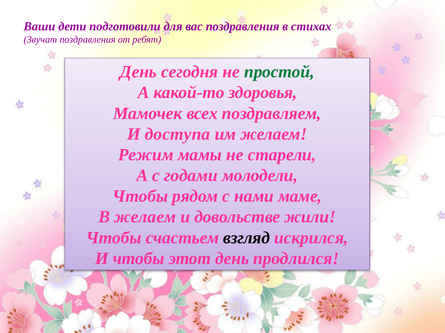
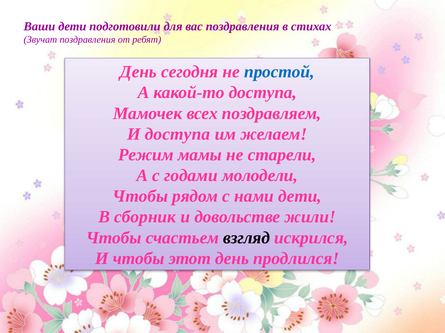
простой colour: green -> blue (279, 72)
какой-то здоровья: здоровья -> доступа (263, 93)
нами маме: маме -> дети (300, 197)
В желаем: желаем -> сборник (145, 217)
